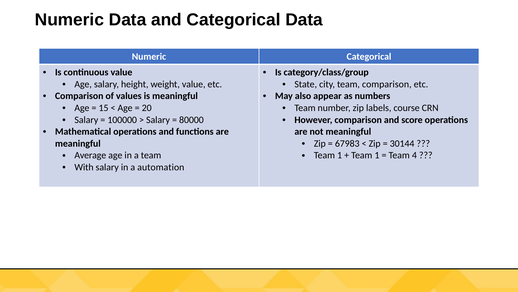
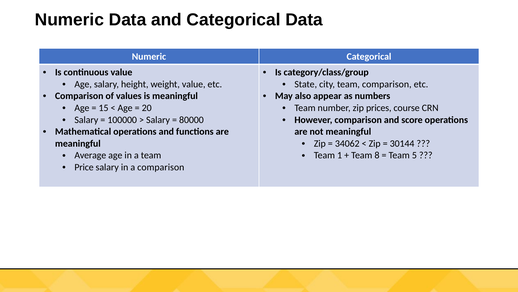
labels: labels -> prices (379, 108)
67983: 67983 -> 34062 (347, 143)
1: 1 -> 8 (377, 155)
4: 4 -> 5 (414, 155)
With: With -> Price (84, 167)
a automation: automation -> comparison (161, 167)
